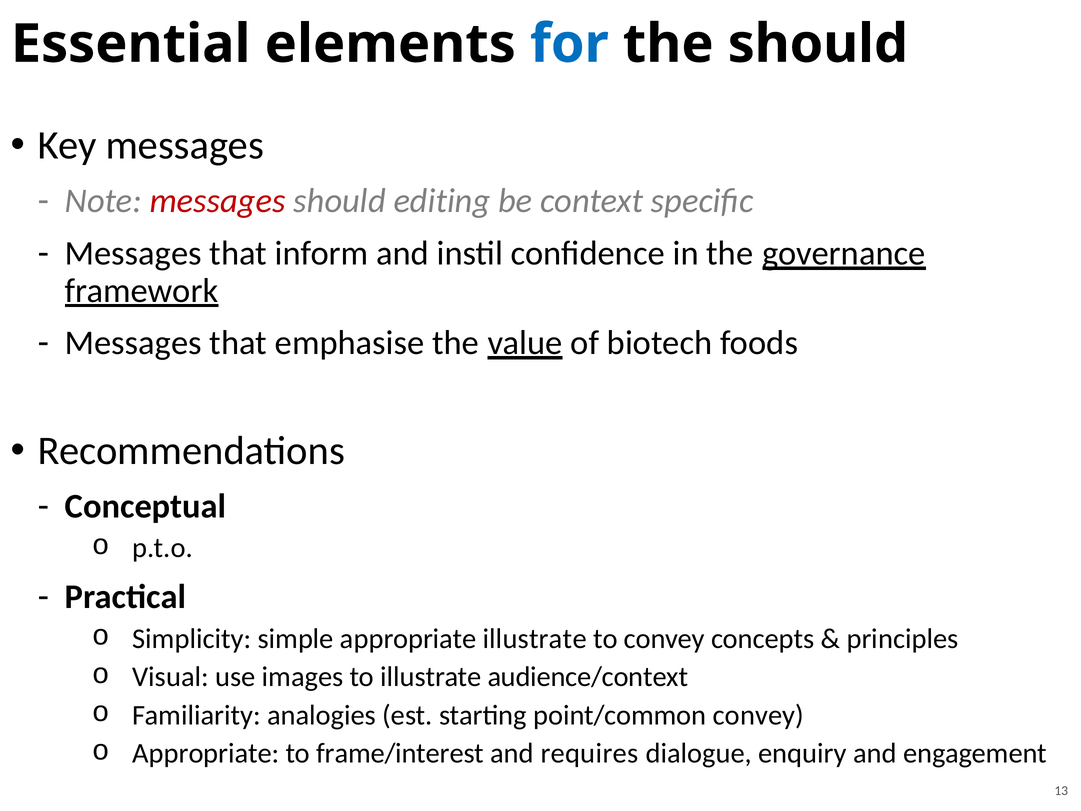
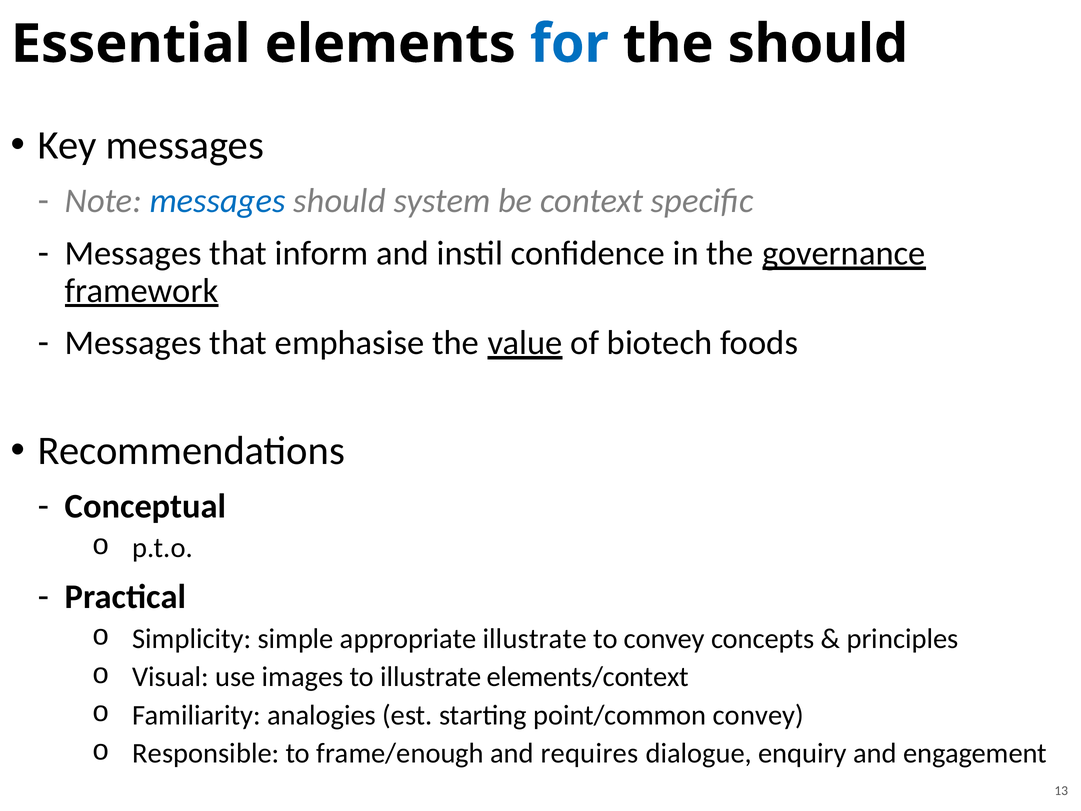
messages colour: red -> blue (218, 201)
editing: editing -> system (442, 201)
audience/context: audience/context -> elements/context (588, 677)
Appropriate: Appropriate -> Responsible (206, 753)
frame/interest: frame/interest -> frame/enough (400, 753)
